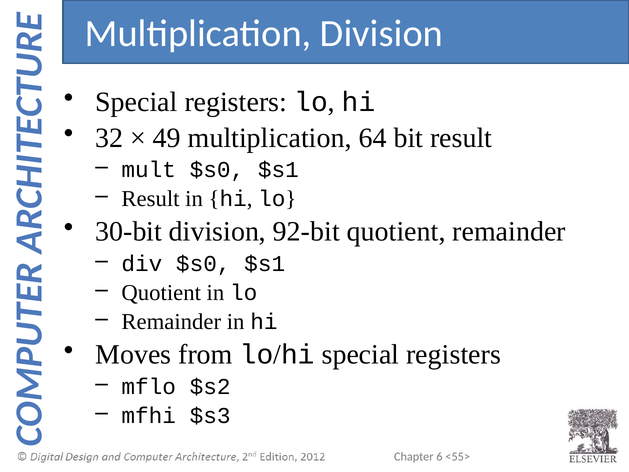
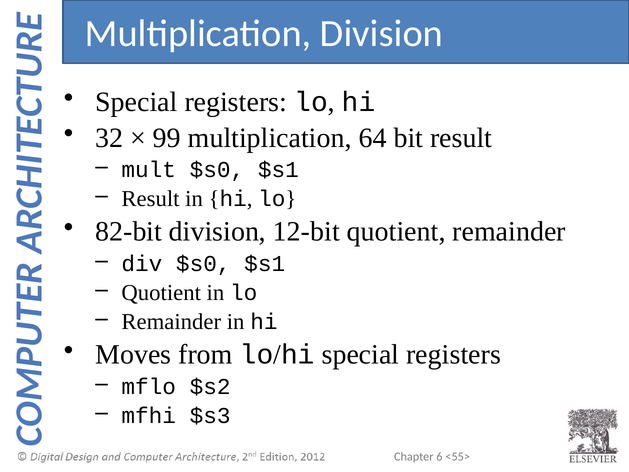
49: 49 -> 99 (167, 138)
30-bit: 30-bit -> 82-bit (129, 232)
92-bit: 92-bit -> 12-bit (306, 232)
